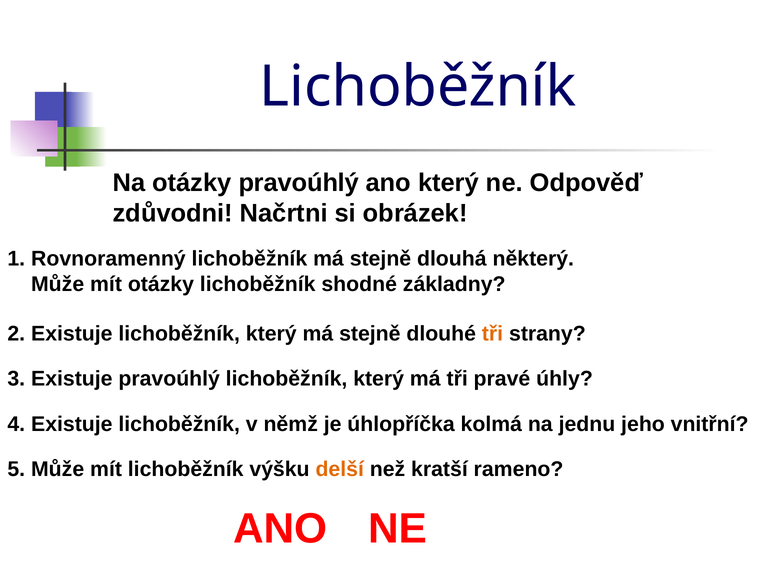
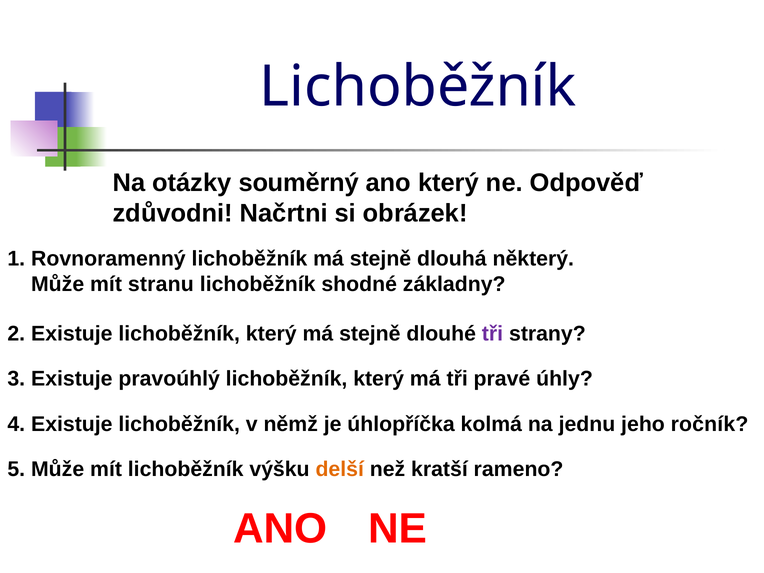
otázky pravoúhlý: pravoúhlý -> souměrný (299, 183)
mít otázky: otázky -> stranu (161, 284)
tři colour: orange -> purple (492, 334)
vnitřní: vnitřní -> ročník (710, 424)
